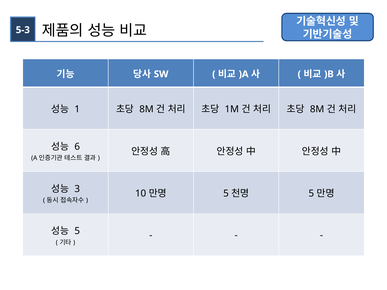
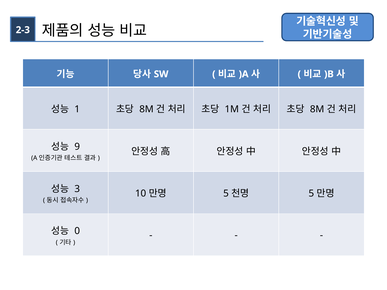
5-3: 5-3 -> 2-3 (23, 30)
6: 6 -> 9 (77, 147)
5: 5 -> 0 (77, 231)
